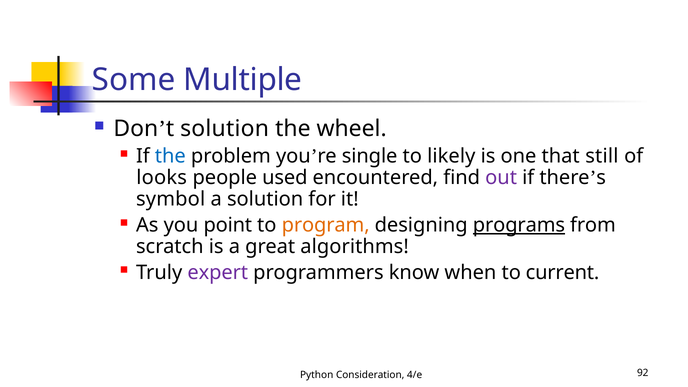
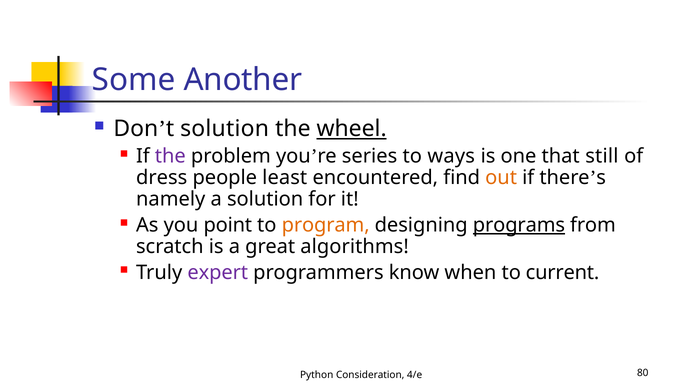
Multiple: Multiple -> Another (243, 80)
wheel underline: none -> present (352, 129)
the colour: blue -> purple (170, 156)
single: single -> series (370, 156)
likely: likely -> ways (451, 156)
looks: looks -> dress (162, 178)
used: used -> least (285, 178)
out colour: purple -> orange (501, 178)
symbol: symbol -> namely (171, 199)
92: 92 -> 80 (643, 373)
